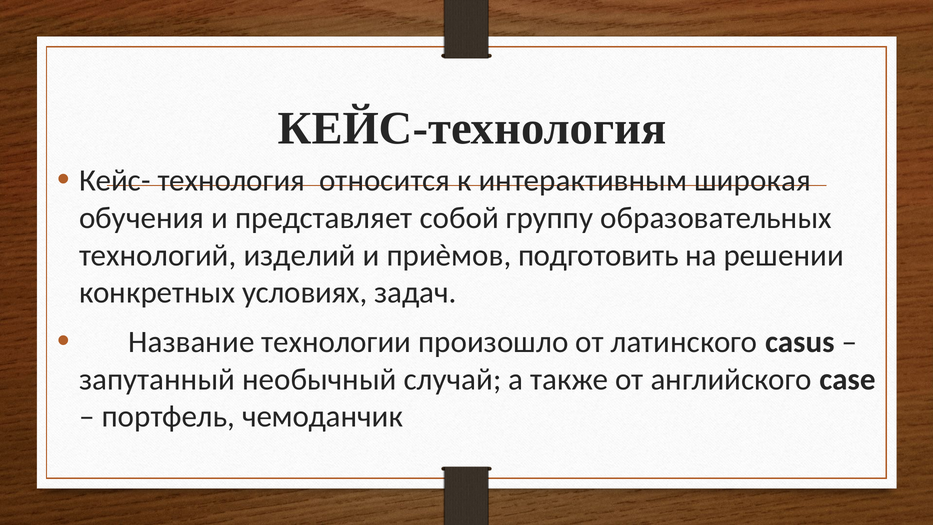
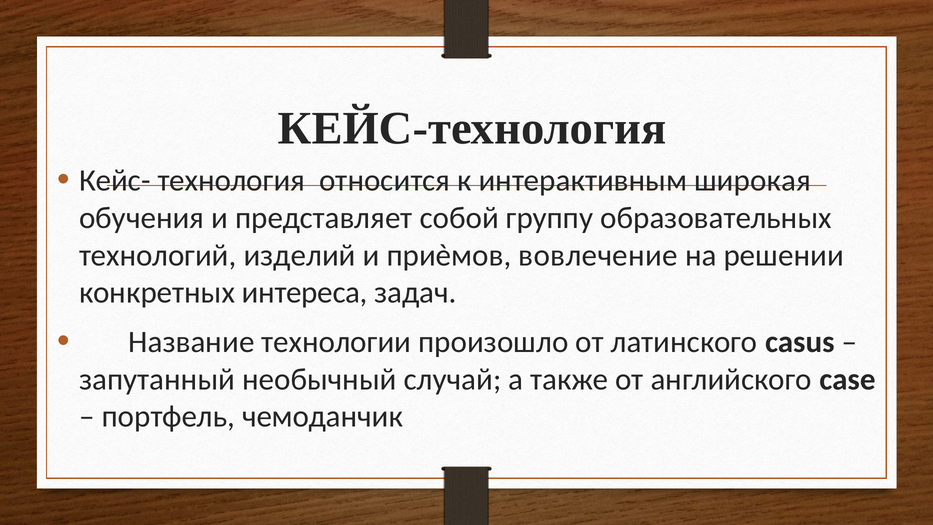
подготовить: подготовить -> вовлечение (598, 255)
условиях: условиях -> интереса (305, 292)
